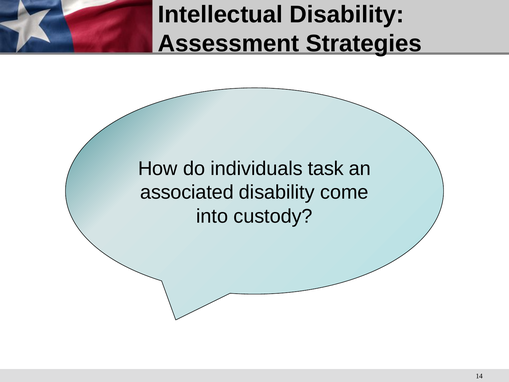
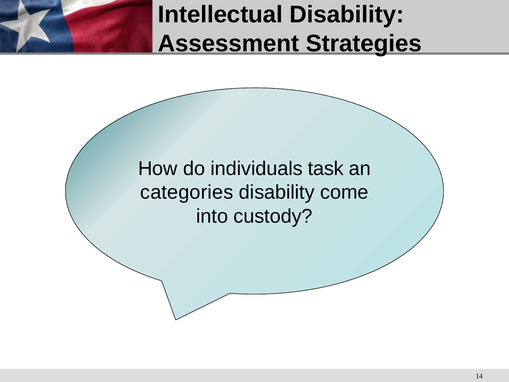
associated: associated -> categories (187, 192)
